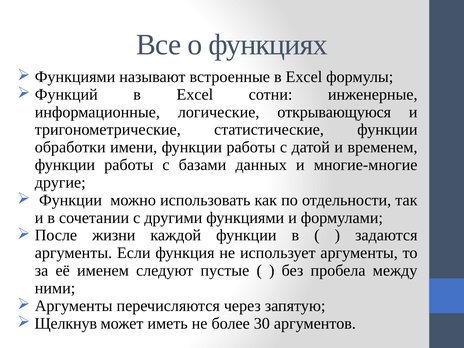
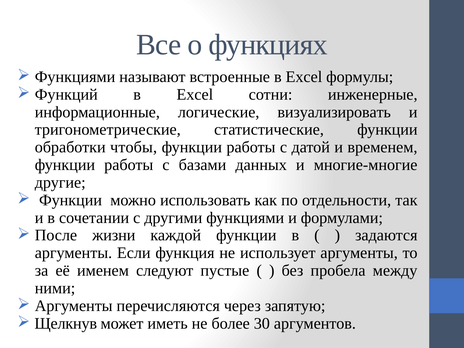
открывающуюся: открывающуюся -> визуализировать (334, 112)
имени: имени -> чтобы (134, 147)
